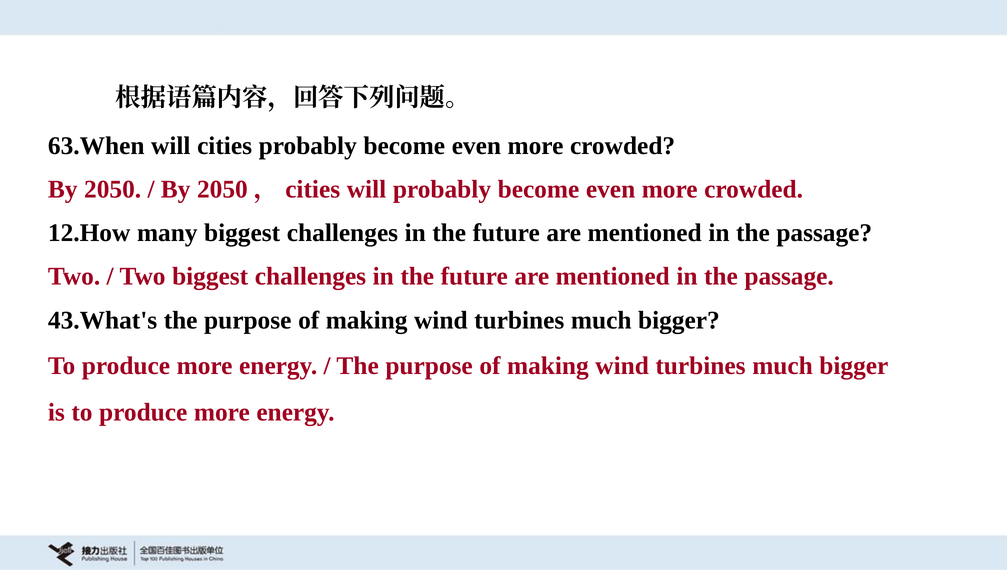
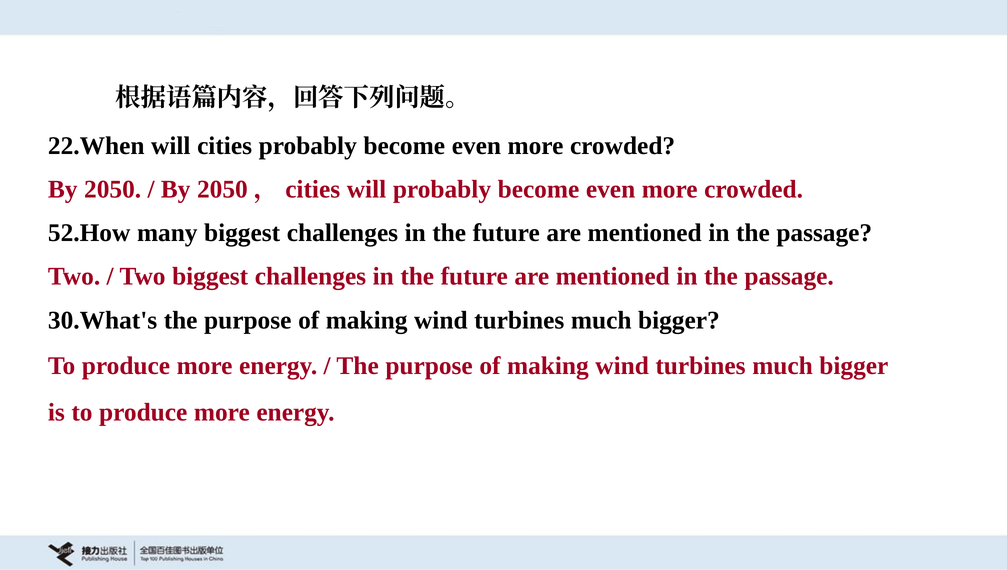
63.When: 63.When -> 22.When (96, 146)
12.How: 12.How -> 52.How (89, 233)
43.What's: 43.What's -> 30.What's (103, 320)
